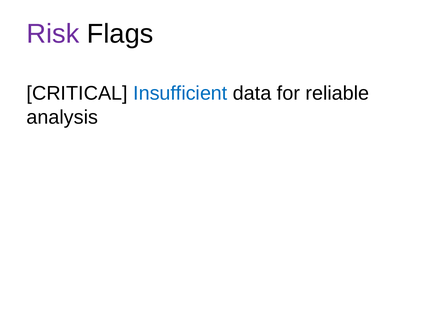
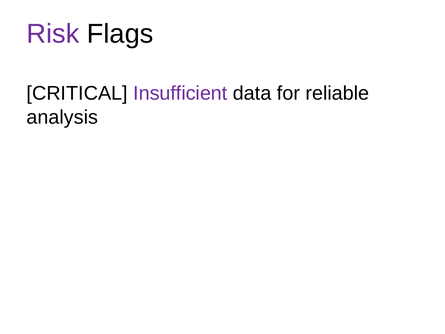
Insufficient colour: blue -> purple (180, 93)
